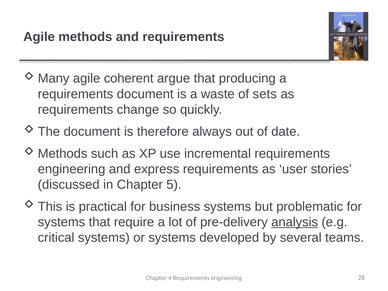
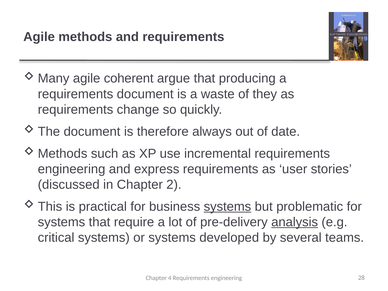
sets: sets -> they (265, 94)
5: 5 -> 2 (174, 185)
systems underline: none -> present (227, 207)
